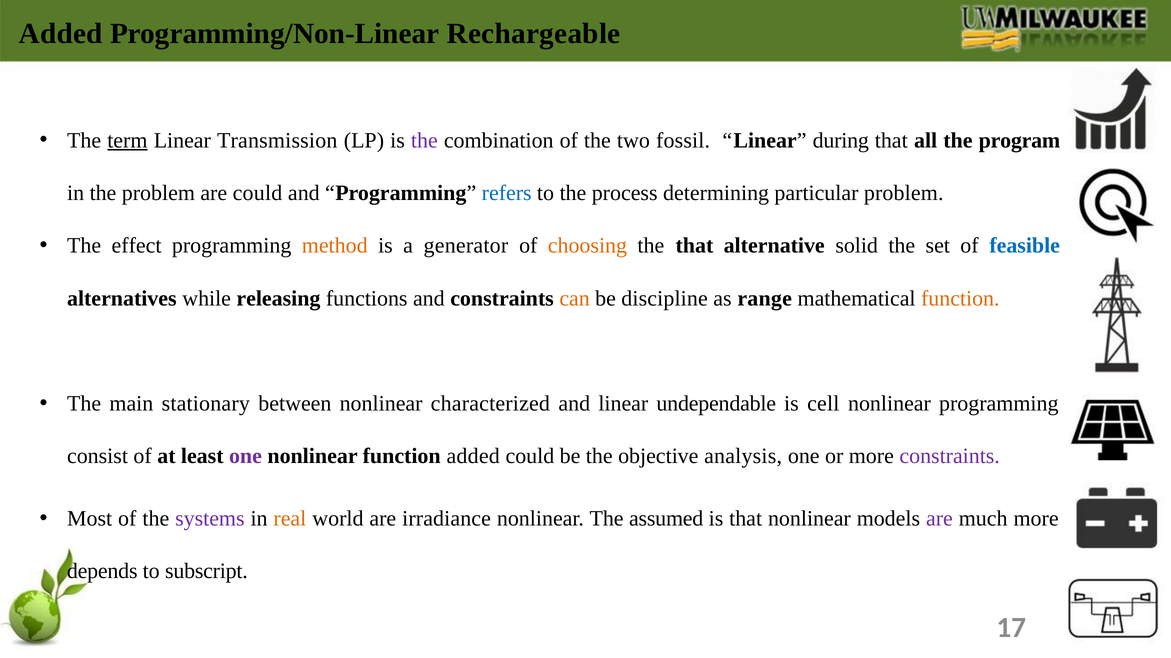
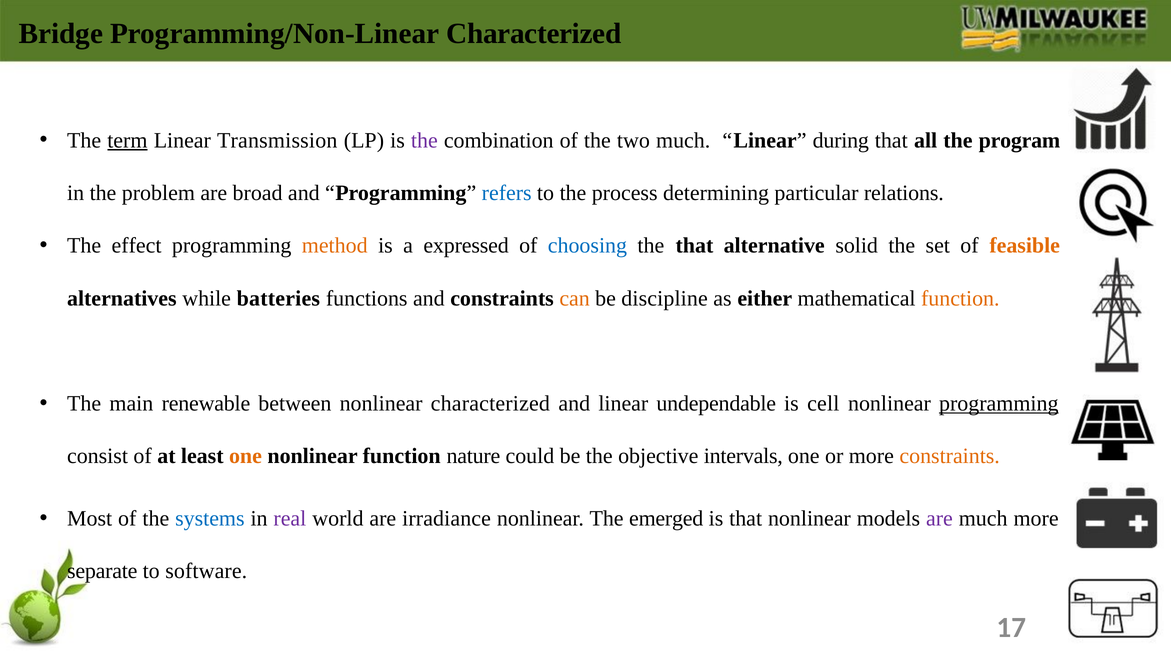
Added: Added -> Bridge (61, 34)
Programming/Non-Linear Rechargeable: Rechargeable -> Characterized (534, 34)
two fossil: fossil -> much (683, 141)
are could: could -> broad (258, 193)
particular problem: problem -> relations (904, 193)
generator: generator -> expressed (466, 246)
choosing colour: orange -> blue (587, 246)
feasible colour: blue -> orange (1025, 246)
releasing: releasing -> batteries (278, 299)
range: range -> either (765, 299)
stationary: stationary -> renewable (206, 404)
programming underline: none -> present (999, 404)
one colour: purple -> orange (245, 457)
function added: added -> nature (473, 457)
analysis: analysis -> intervals (743, 457)
constraints colour: purple -> orange (950, 457)
systems colour: purple -> blue (210, 519)
real colour: orange -> purple (290, 519)
assumed: assumed -> emerged (666, 519)
depends: depends -> separate (102, 572)
subscript: subscript -> software (206, 572)
